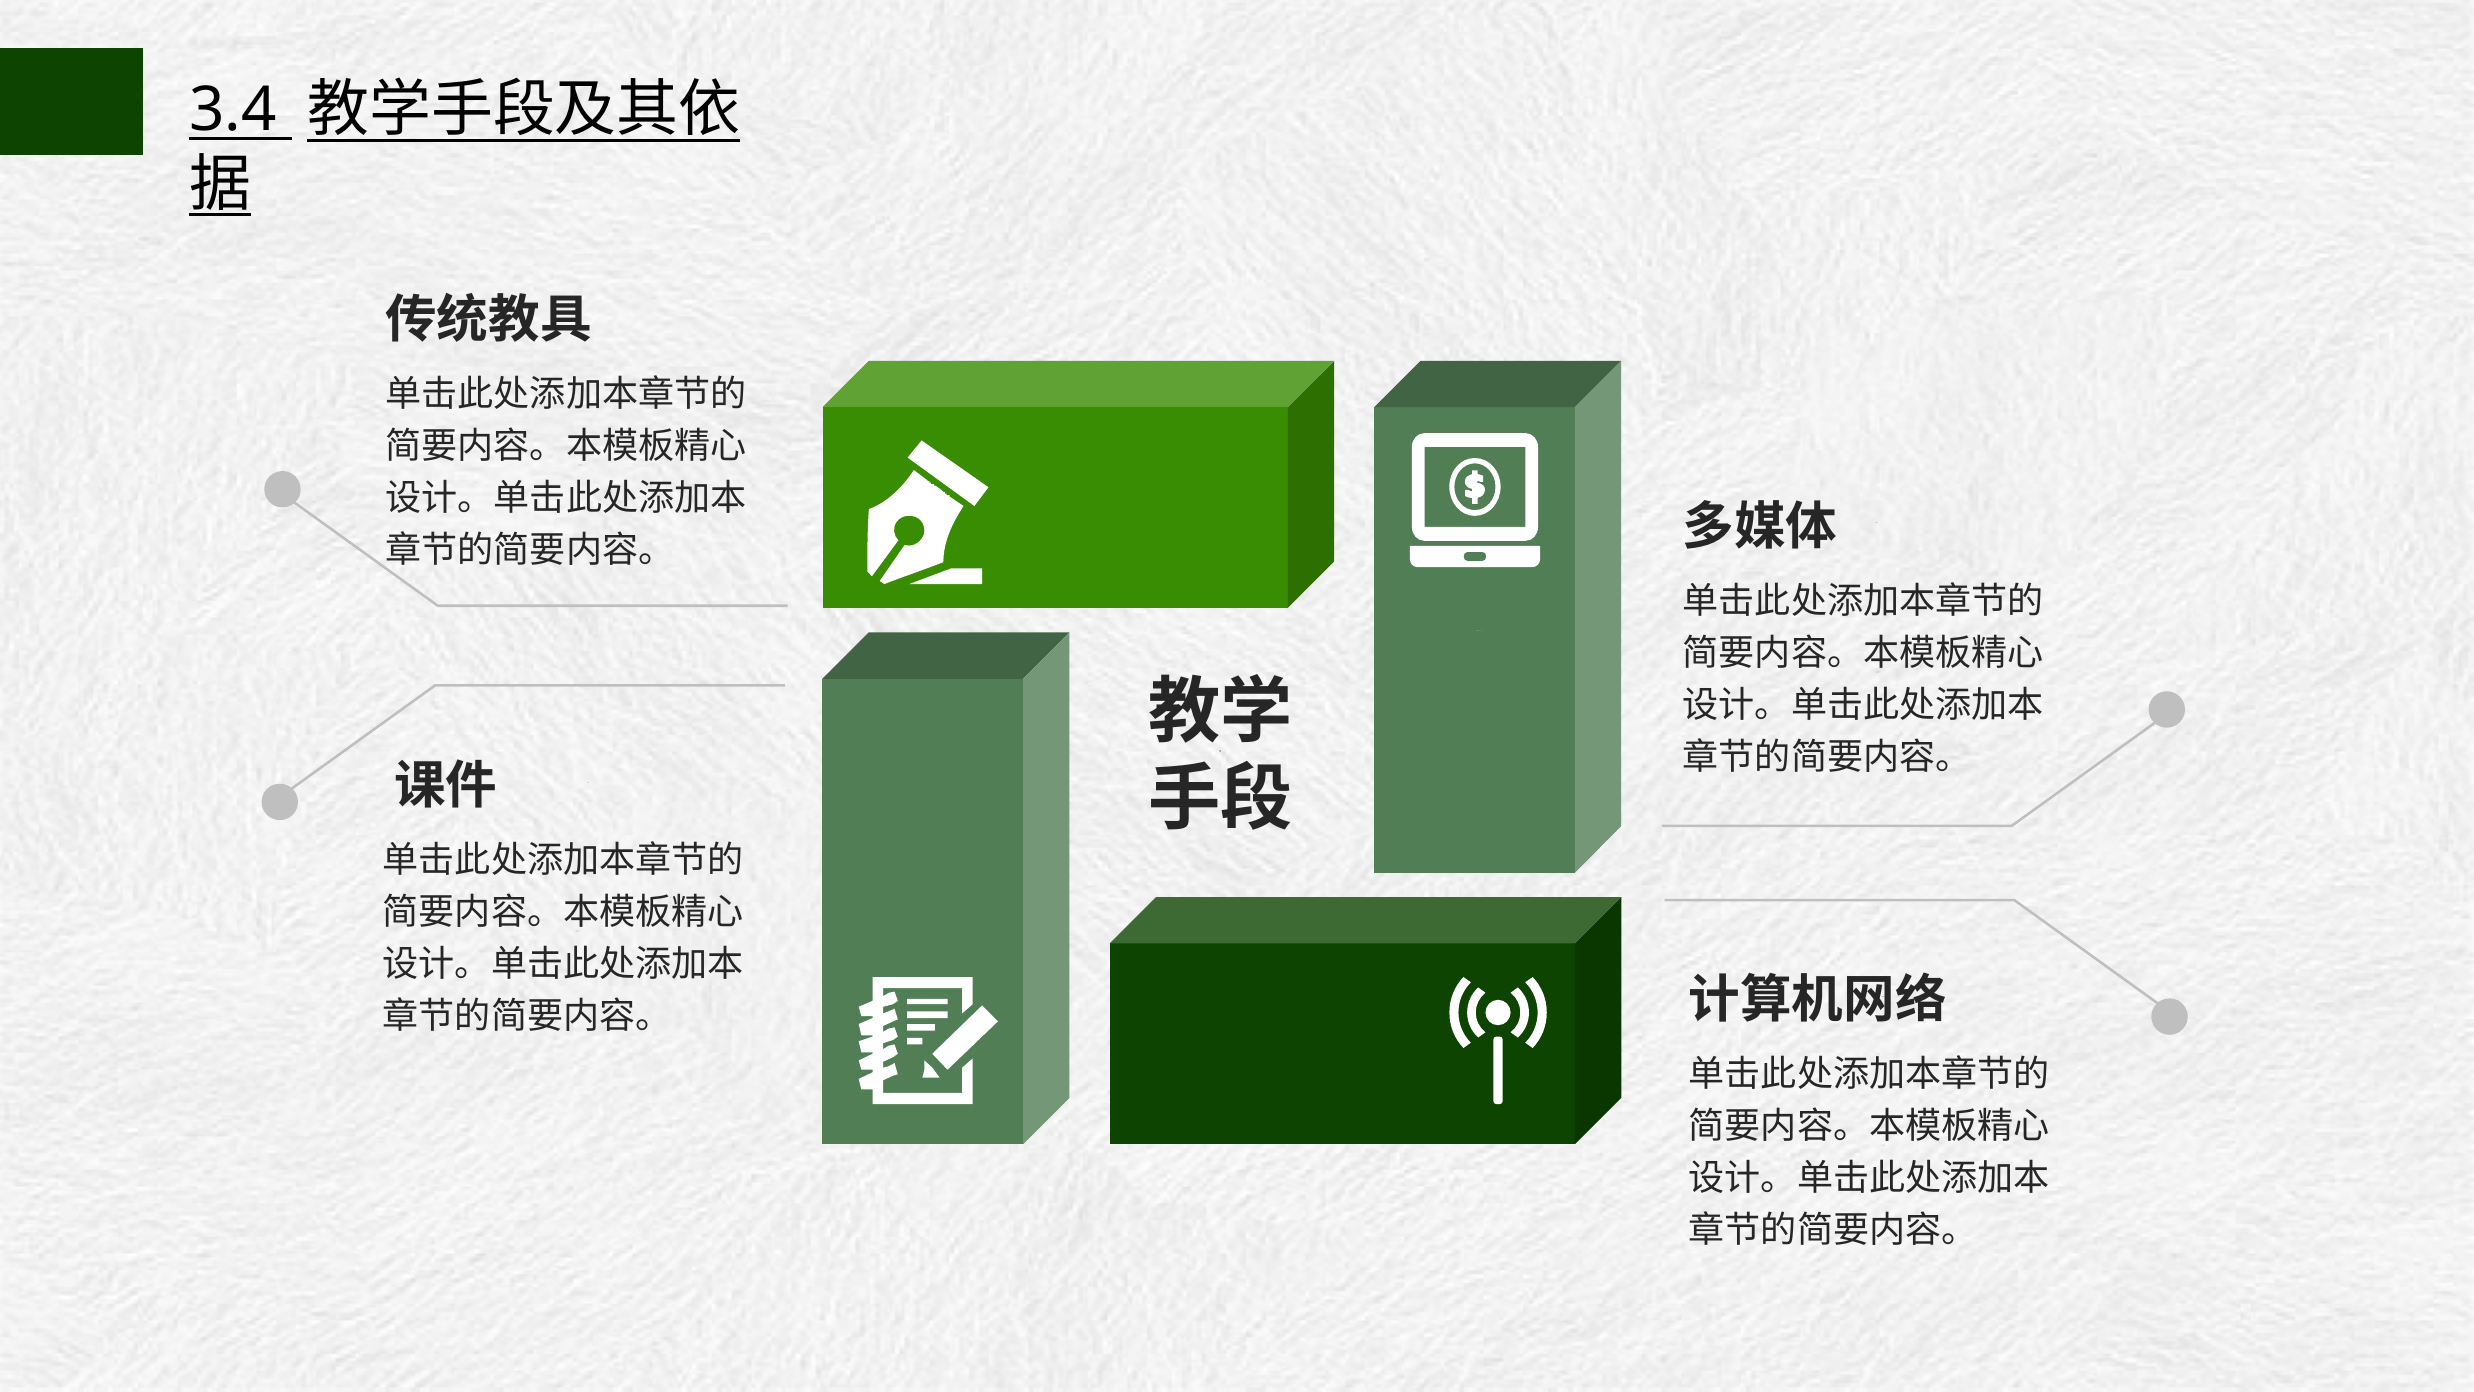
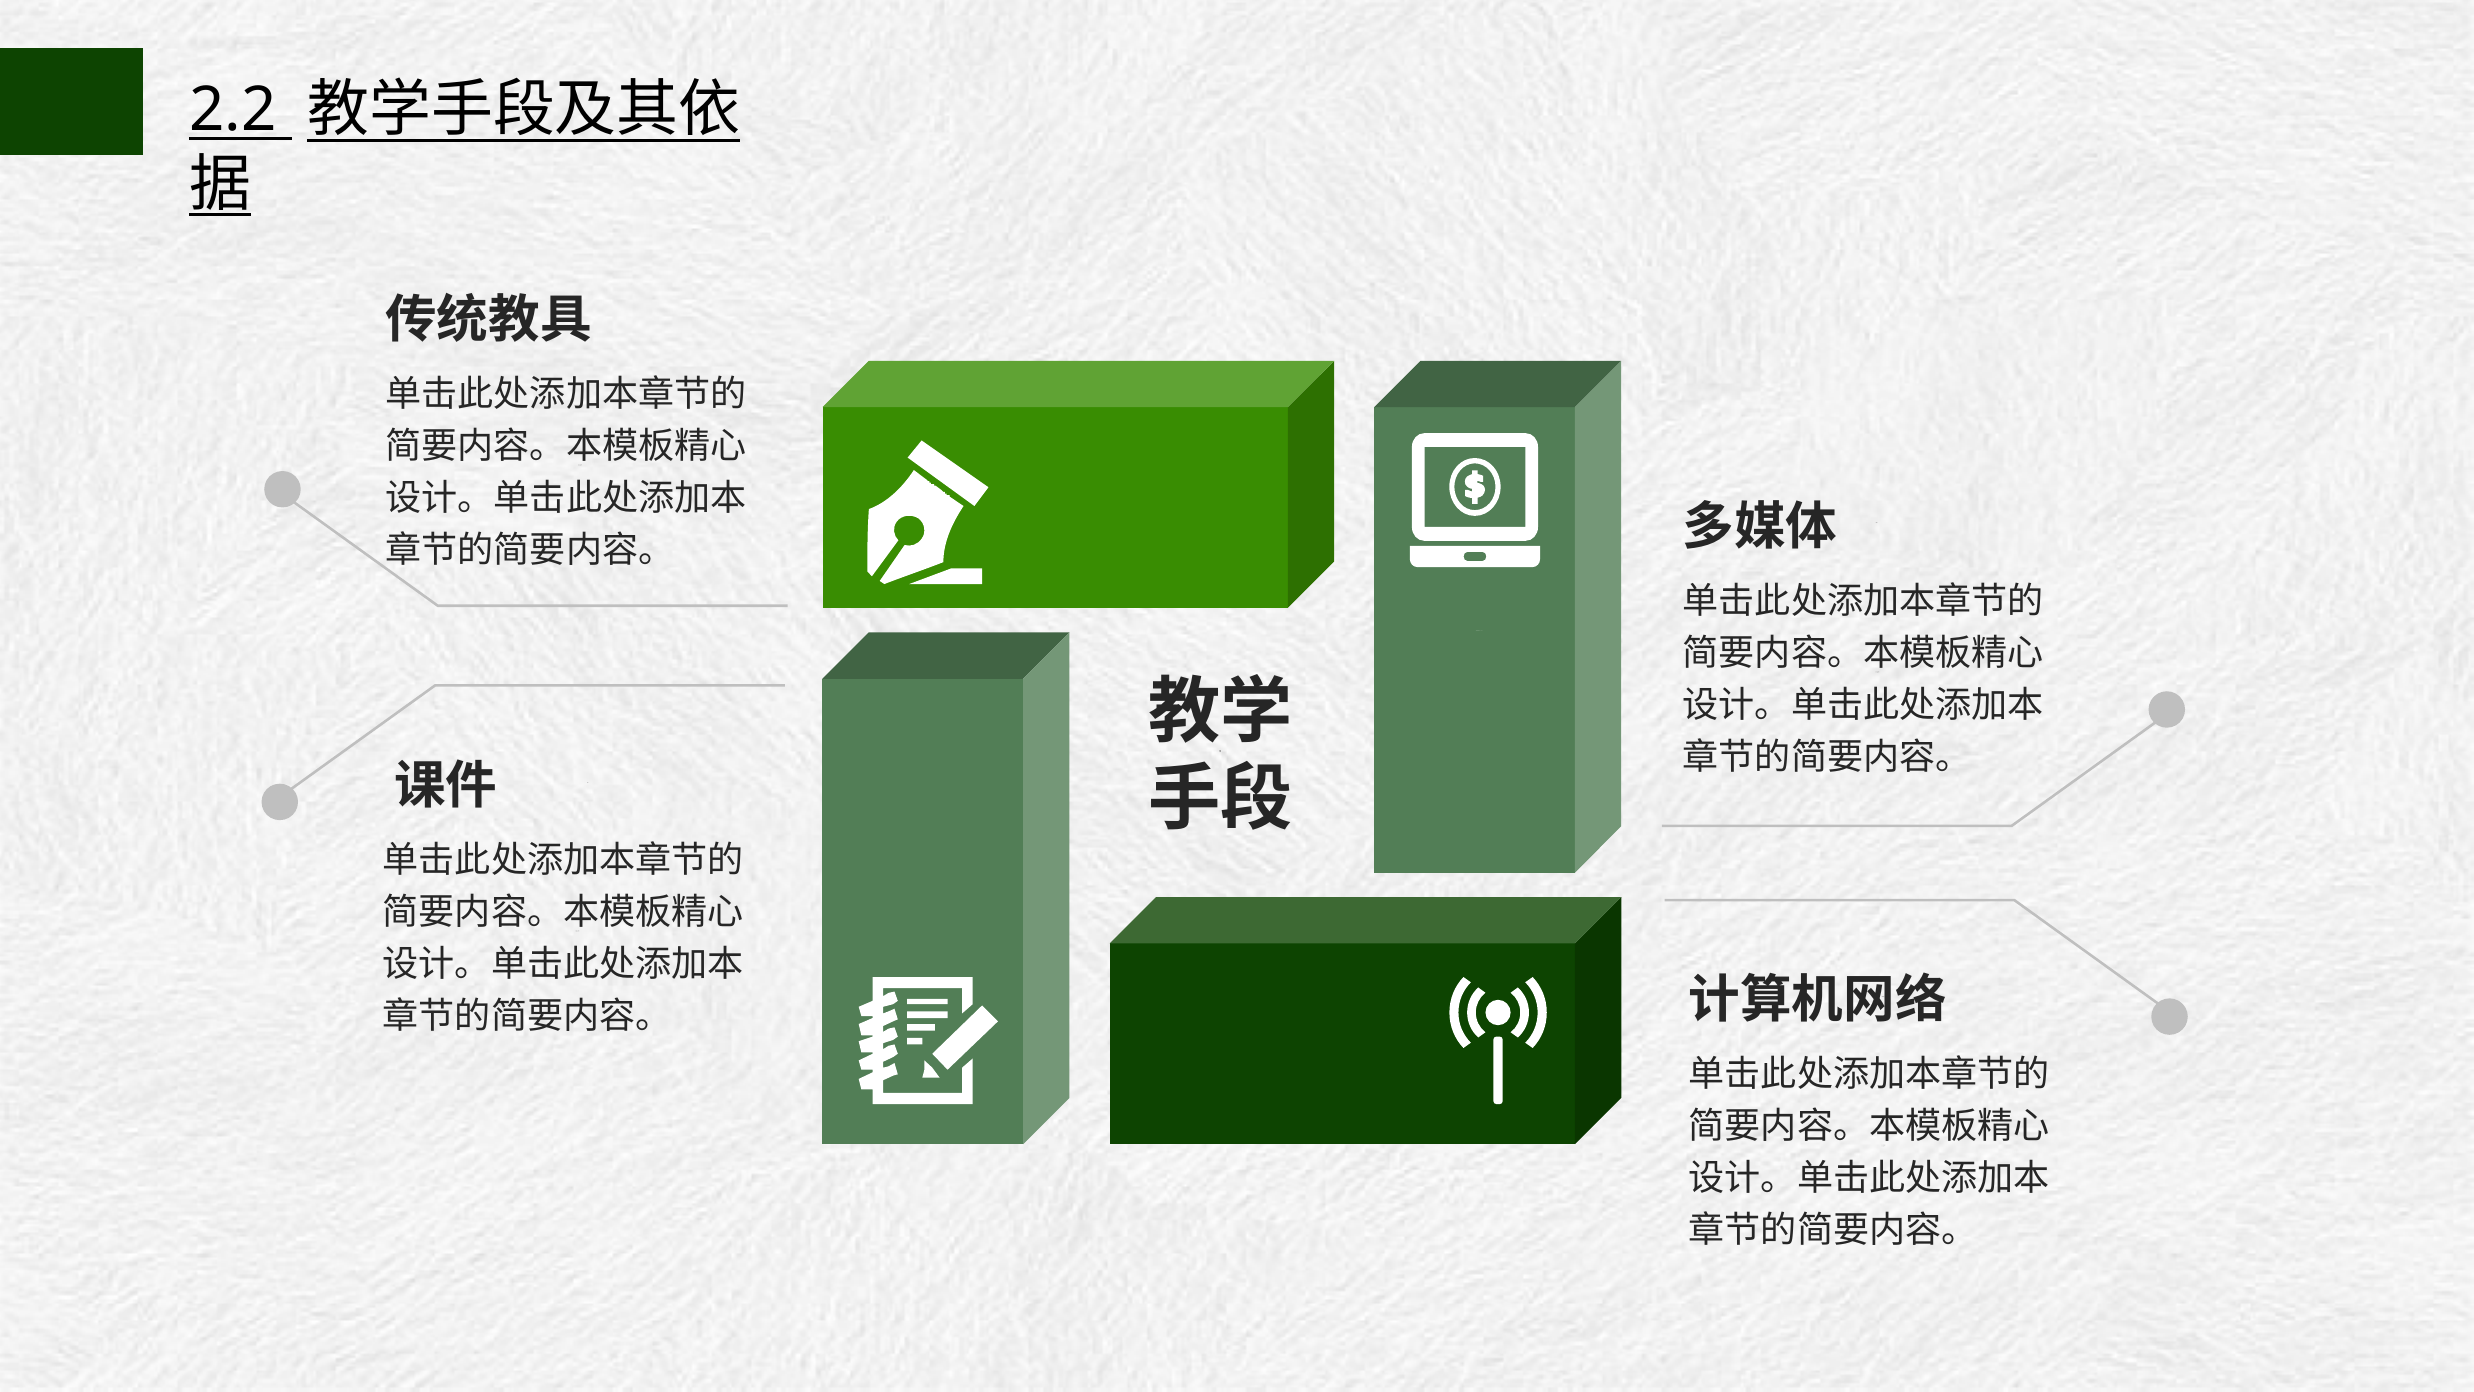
3.4: 3.4 -> 2.2 (233, 110)
